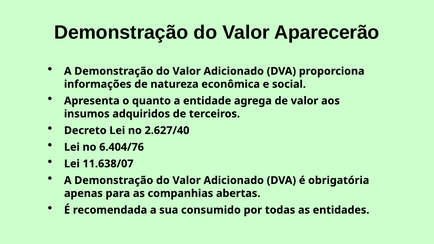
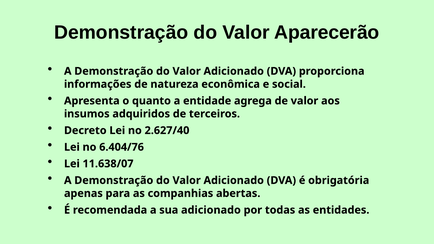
sua consumido: consumido -> adicionado (211, 210)
